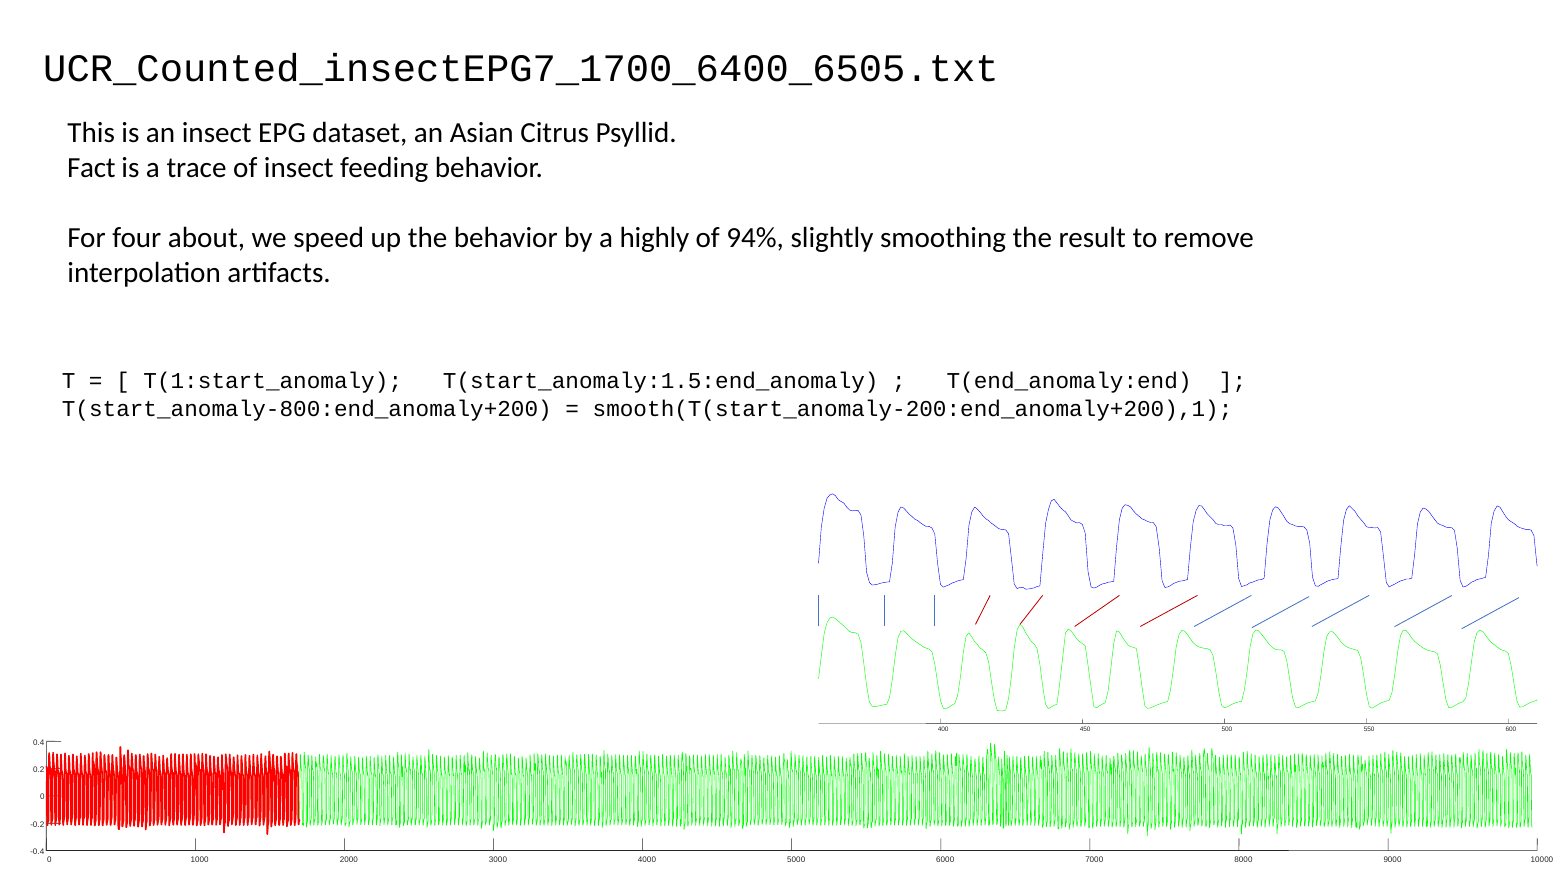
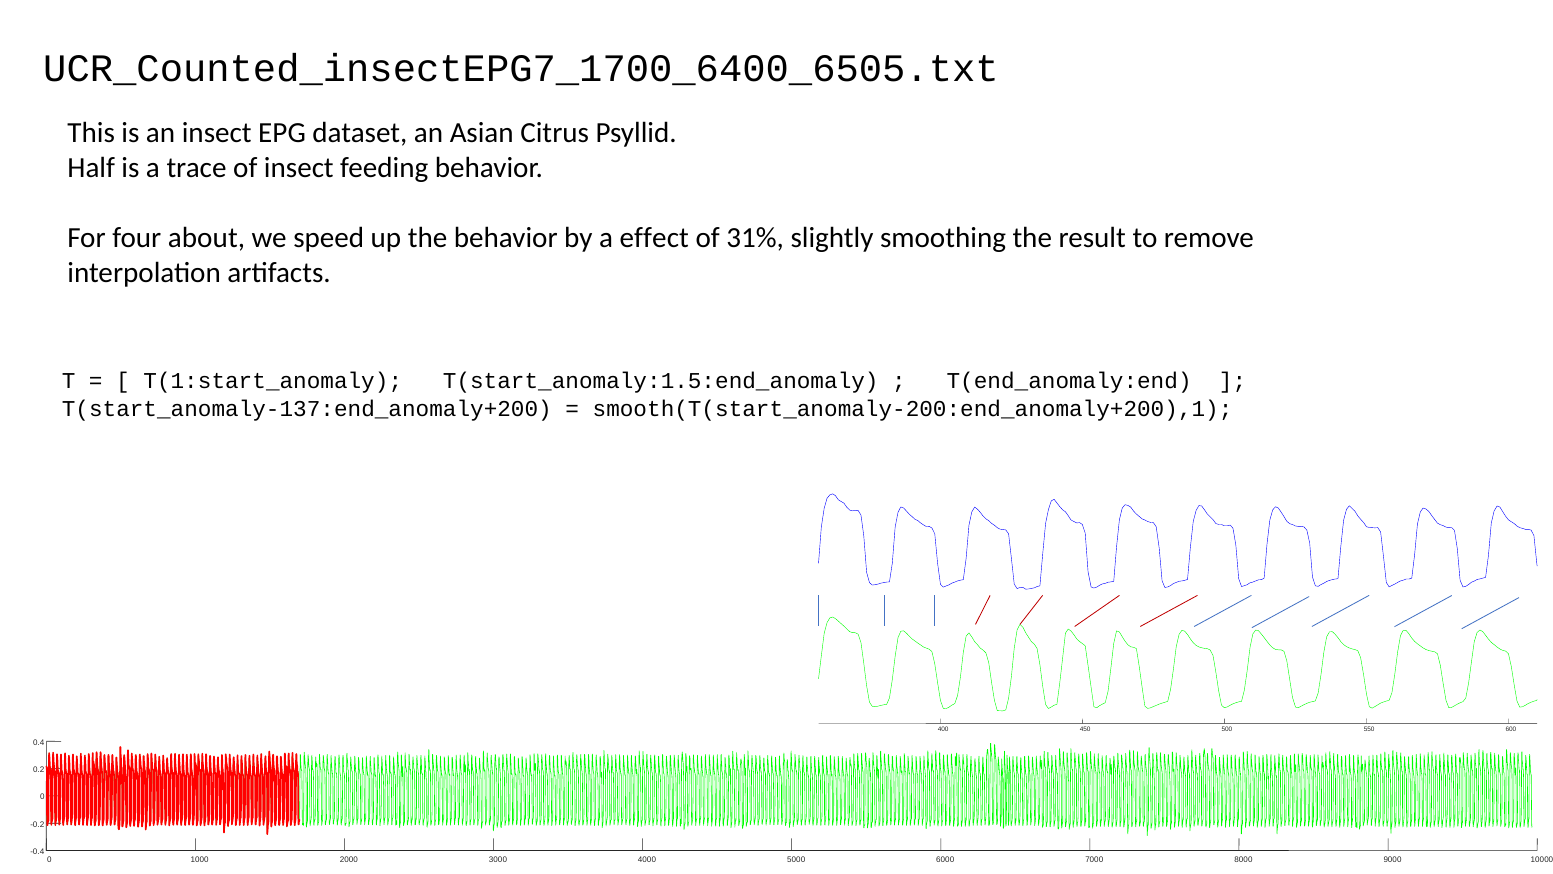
Fact: Fact -> Half (91, 168)
highly: highly -> effect (654, 238)
94%: 94% -> 31% (755, 238)
T(start_anomaly-800:end_anomaly+200: T(start_anomaly-800:end_anomaly+200 -> T(start_anomaly-137:end_anomaly+200 (307, 408)
